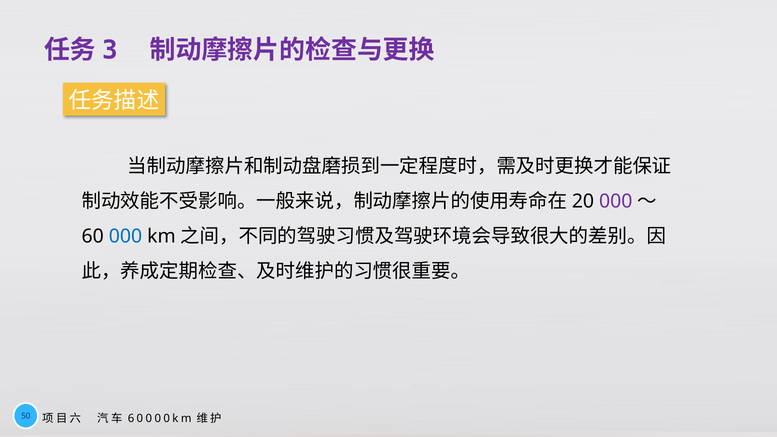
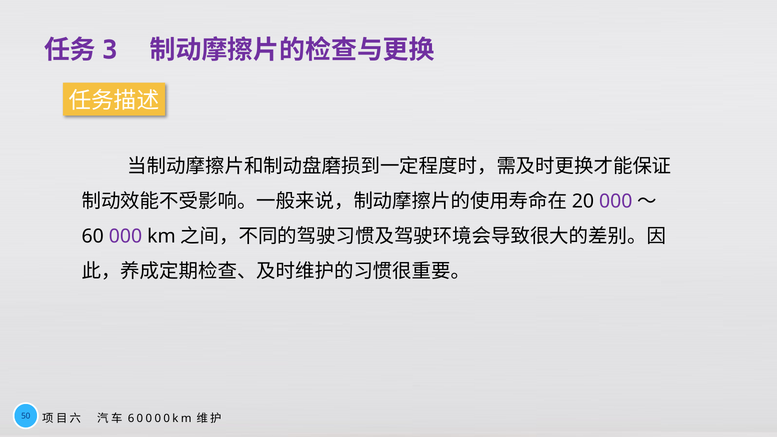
000 colour: blue -> purple (125, 236)
